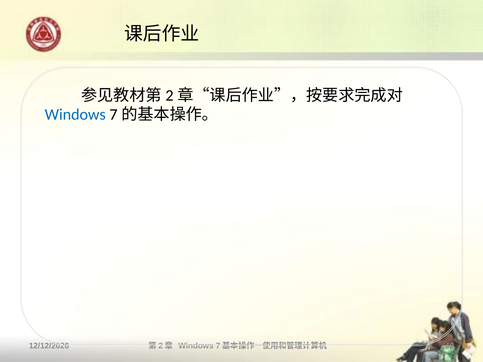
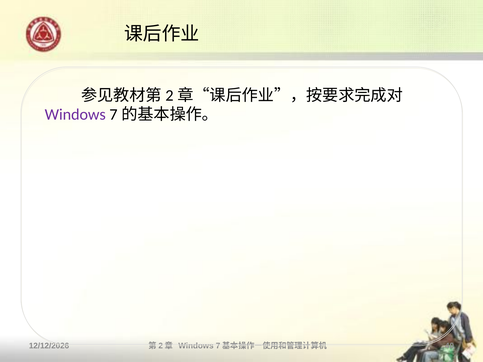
Windows colour: blue -> purple (75, 115)
